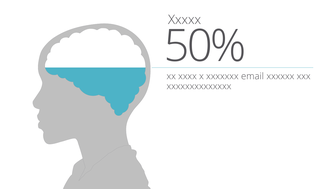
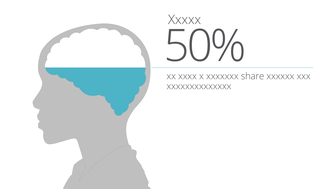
email: email -> share (253, 76)
